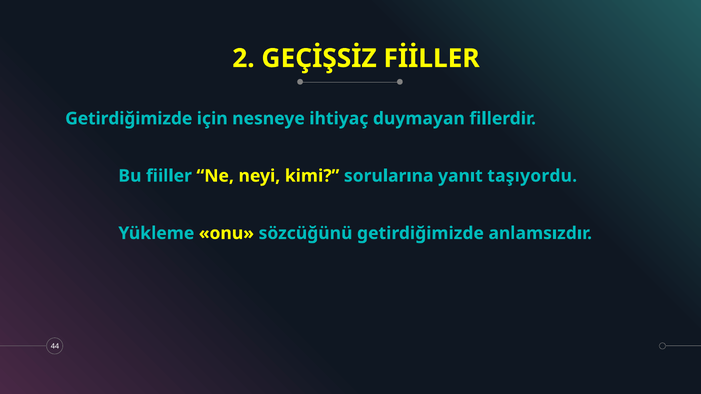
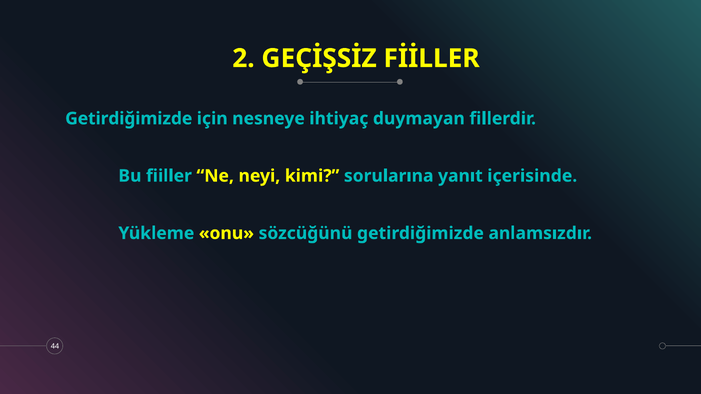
taşıyordu: taşıyordu -> içerisinde (532, 176)
